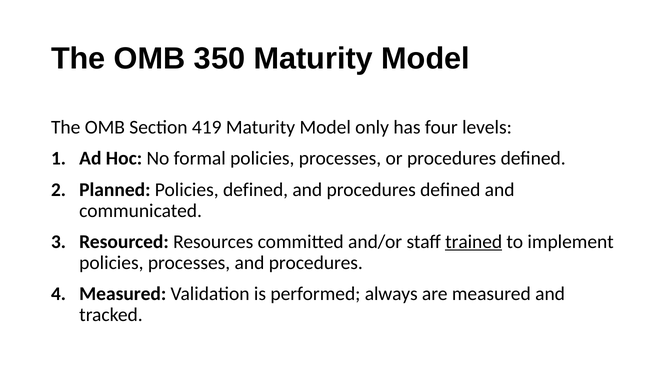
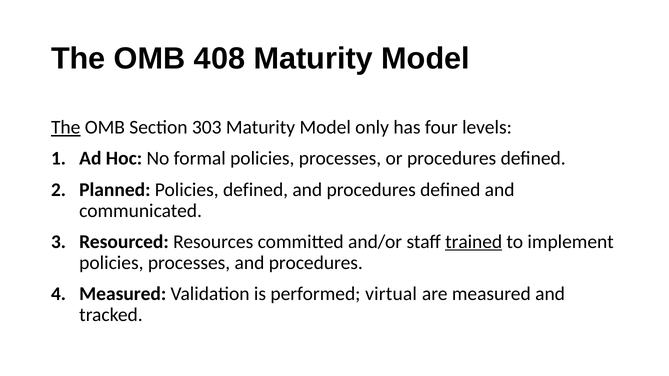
350: 350 -> 408 (220, 59)
The underline: none -> present (66, 128)
419: 419 -> 303 (207, 128)
always: always -> virtual (391, 294)
